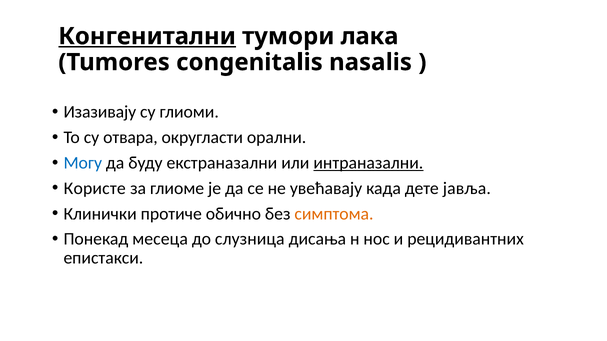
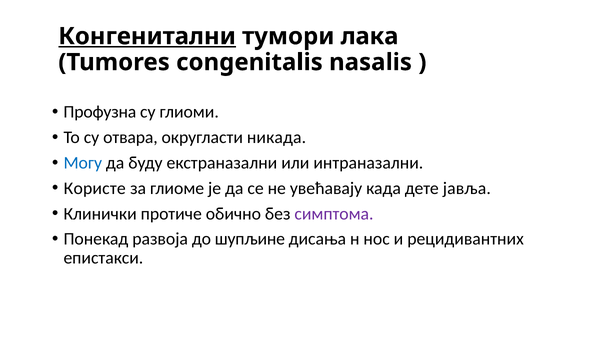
Изазивају: Изазивају -> Профузна (100, 112)
орални: орални -> никада (277, 138)
интраназални underline: present -> none (368, 163)
симптома colour: orange -> purple (334, 214)
месеца: месеца -> развоја (160, 239)
слузница: слузница -> шупљине (250, 239)
